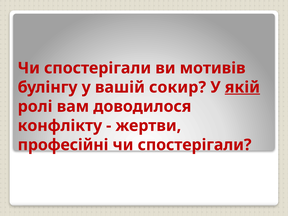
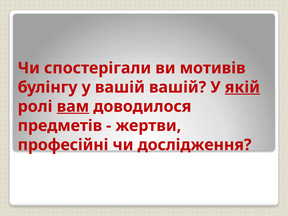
вашій сокир: сокир -> вашій (178, 87)
вам underline: none -> present (73, 106)
конфлікту: конфлікту -> предметів (60, 126)
спостерігали: спостерігали -> дослідження (195, 145)
